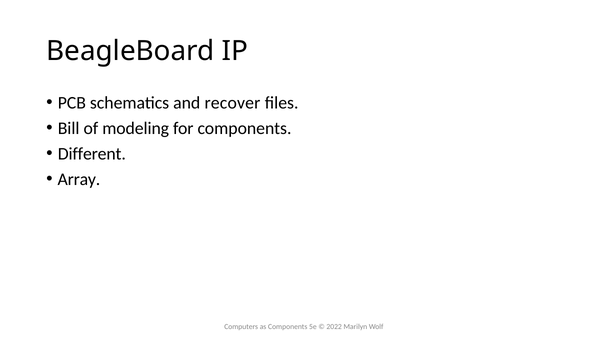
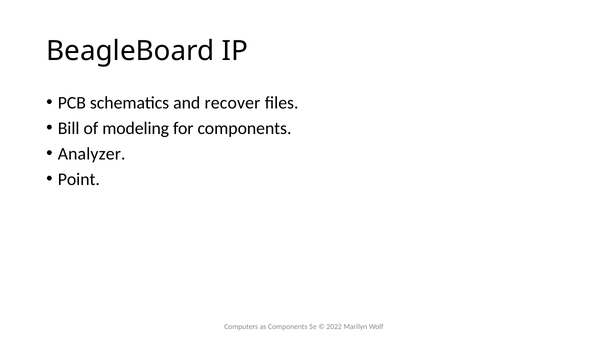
Different: Different -> Analyzer (92, 154)
Array: Array -> Point (79, 179)
